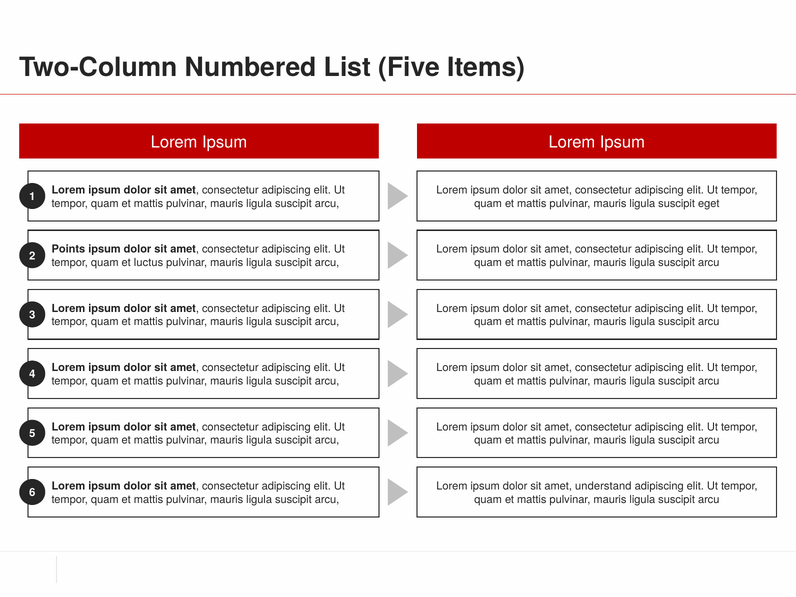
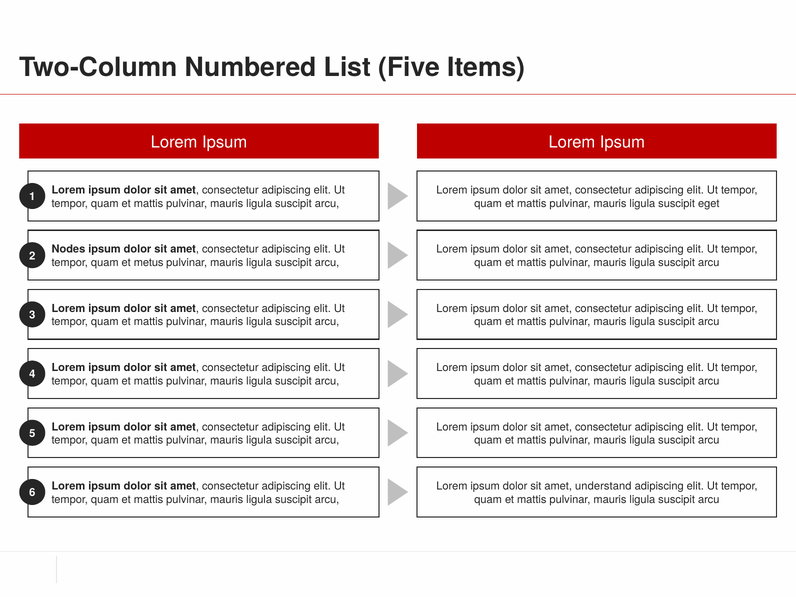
Points: Points -> Nodes (68, 249)
luctus: luctus -> metus (149, 263)
